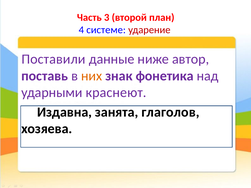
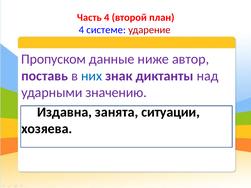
Часть 3: 3 -> 4 (107, 17)
Поставили: Поставили -> Пропуском (54, 59)
них colour: orange -> blue (92, 76)
фонетика: фонетика -> диктанты (165, 76)
краснеют: краснеют -> значению (116, 93)
глаголов: глаголов -> ситуации (171, 112)
